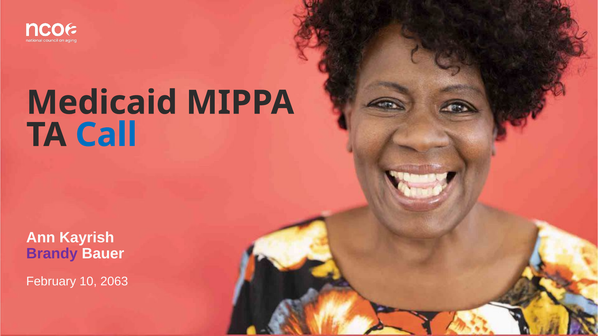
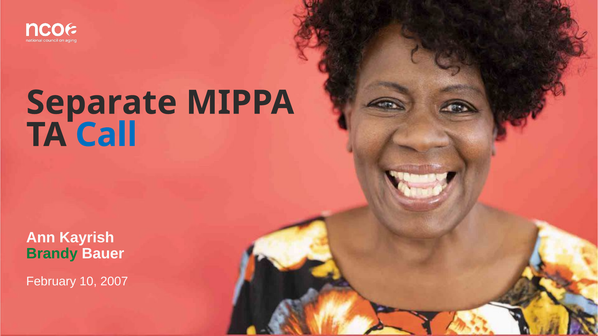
Medicaid: Medicaid -> Separate (102, 103)
Brandy colour: purple -> green (52, 254)
2063: 2063 -> 2007 (114, 282)
